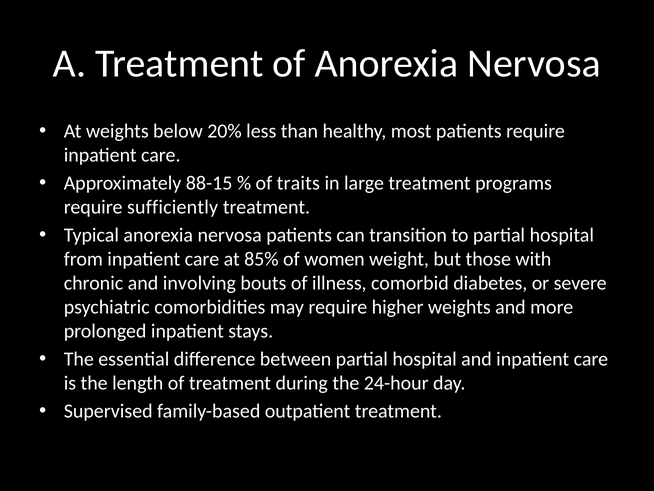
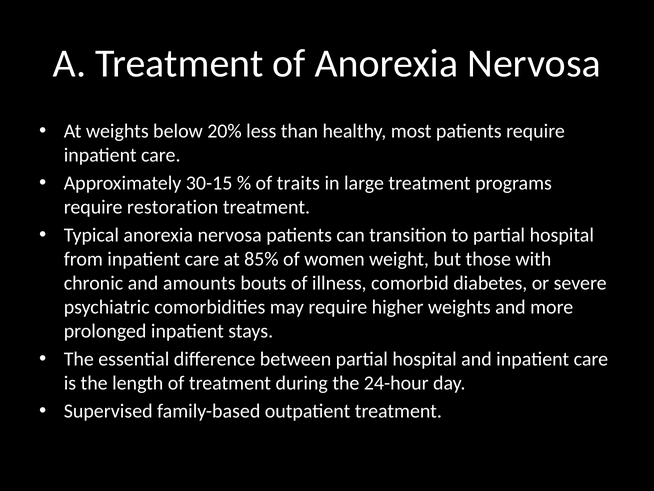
88-15: 88-15 -> 30-15 (209, 183)
sufficiently: sufficiently -> restoration (173, 207)
involving: involving -> amounts (199, 283)
